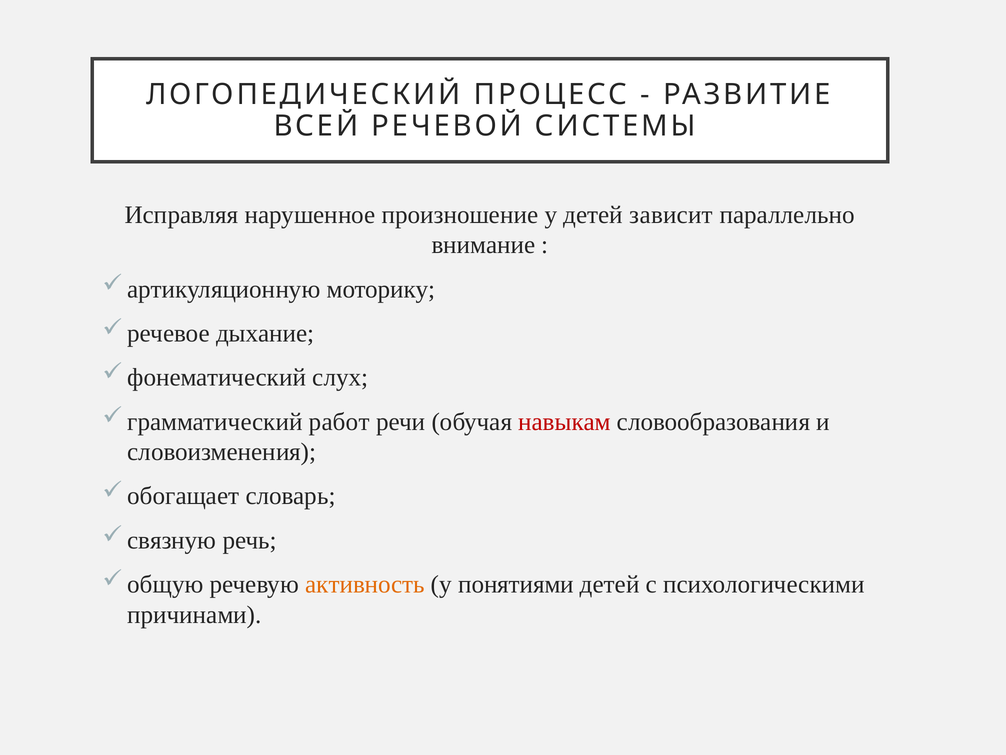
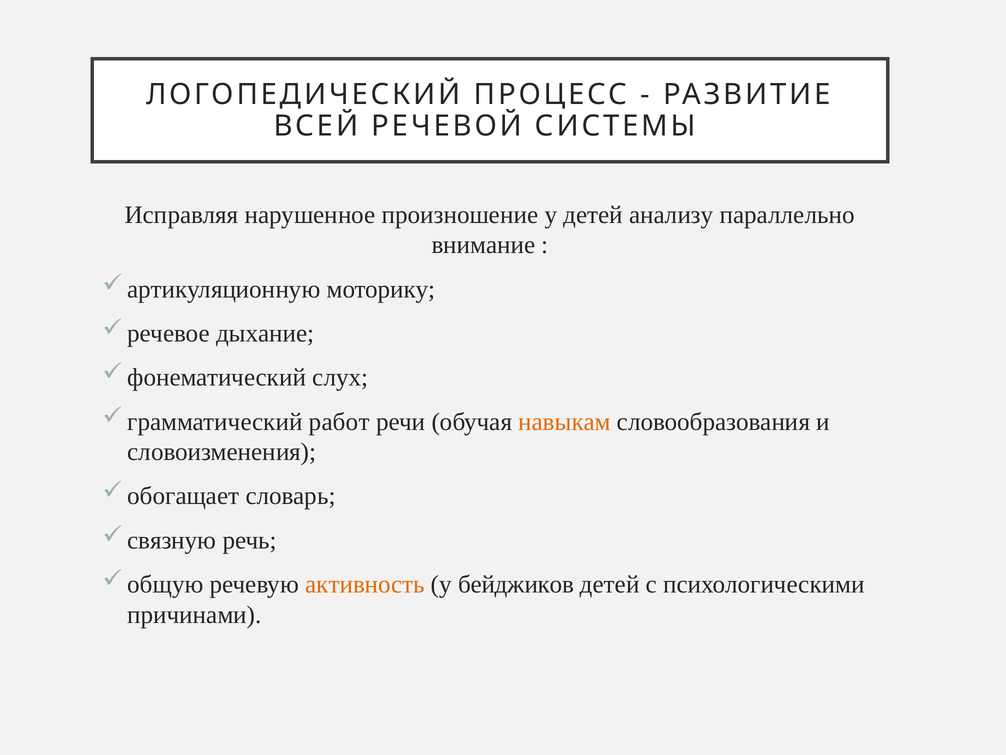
зависит: зависит -> анализу (671, 215)
навыкам colour: red -> orange (565, 422)
понятиями: понятиями -> бейджиков (516, 584)
